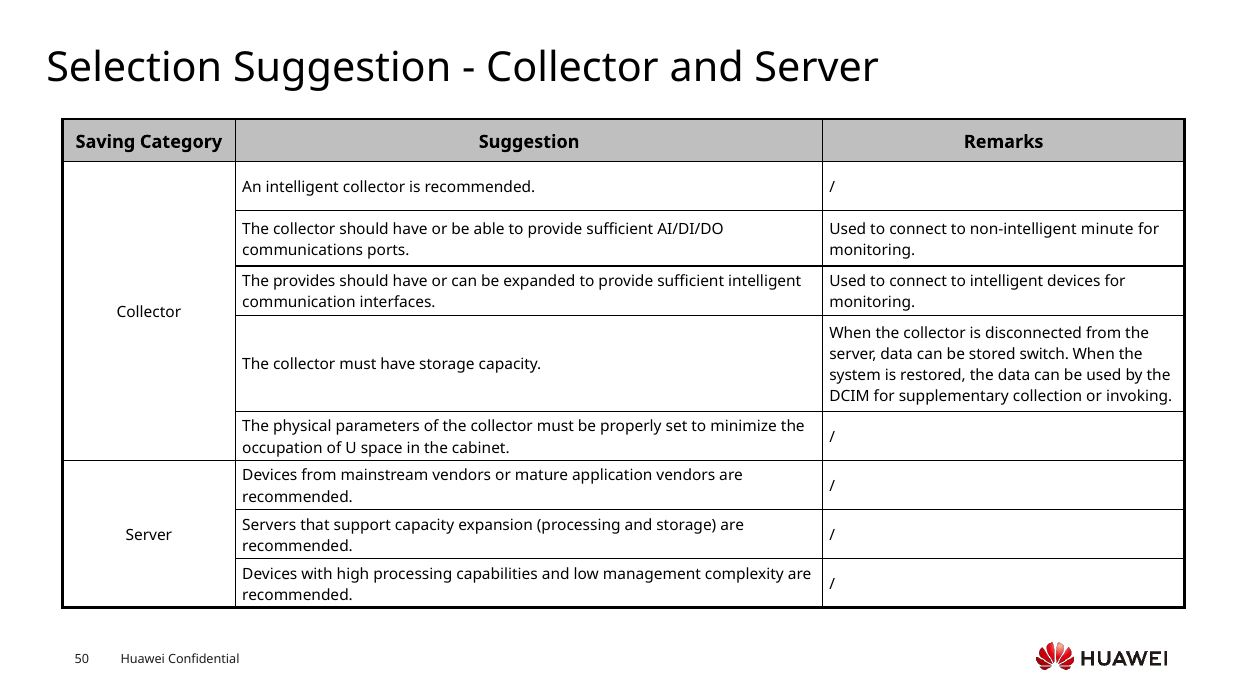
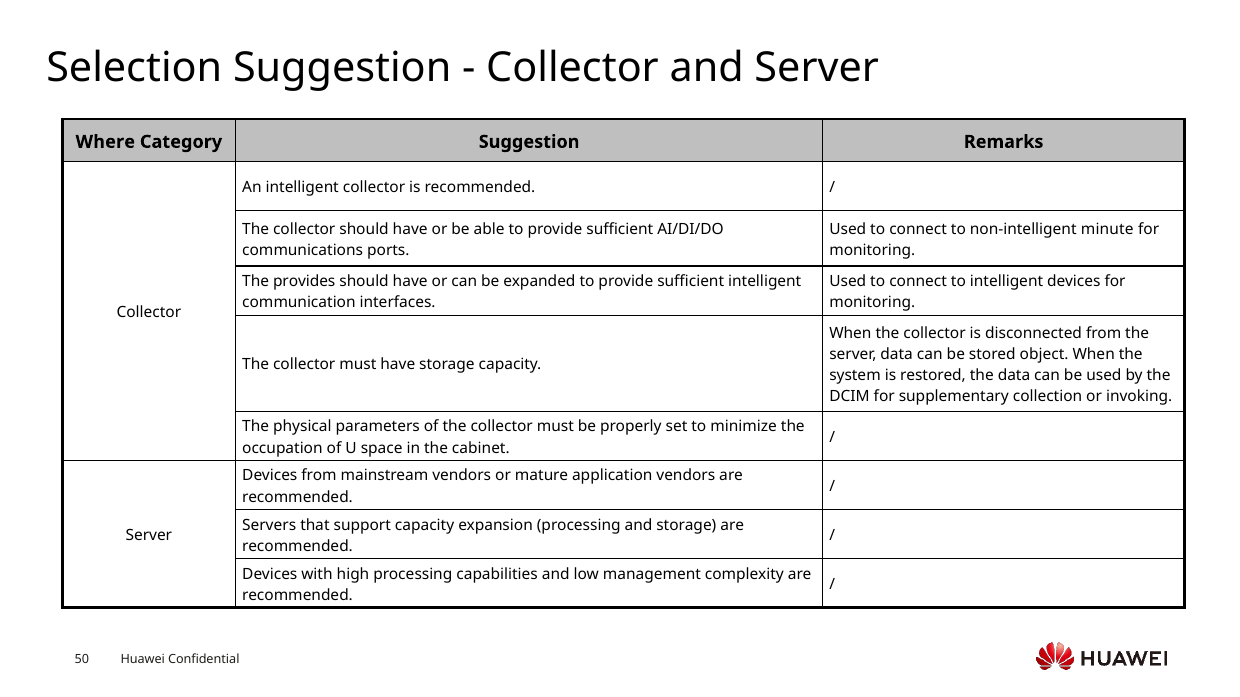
Saving: Saving -> Where (105, 142)
switch: switch -> object (1044, 354)
